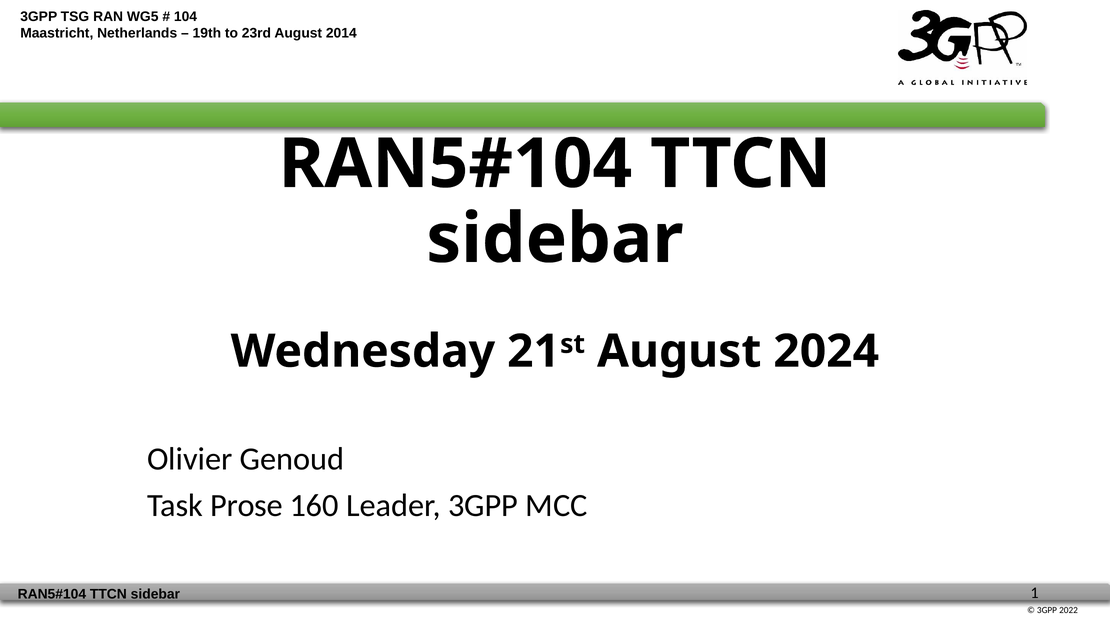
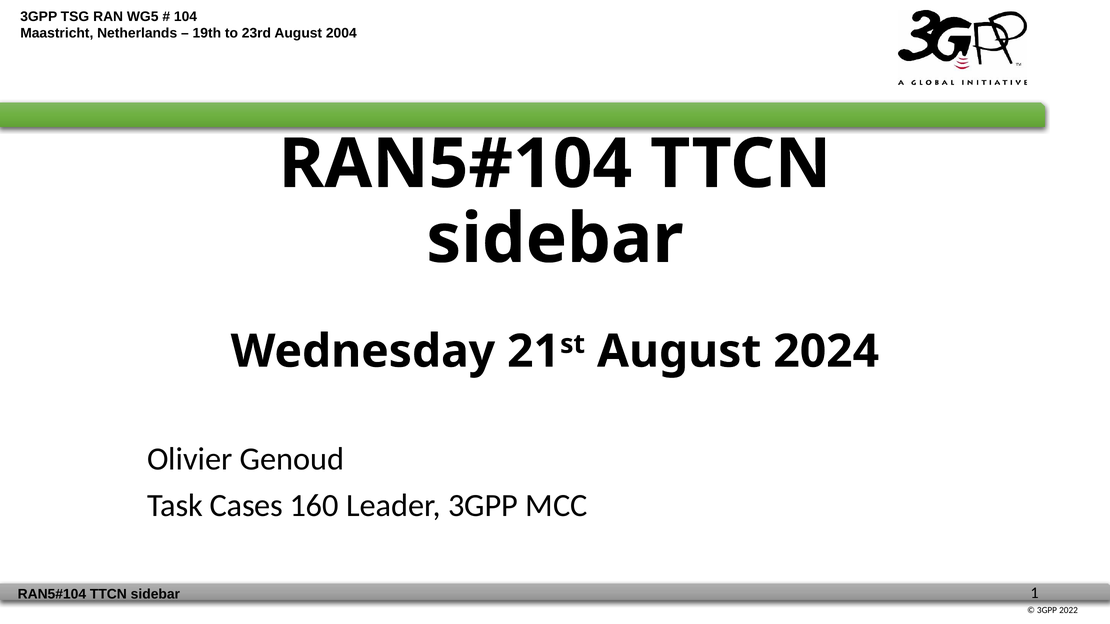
2014: 2014 -> 2004 (341, 33)
Prose: Prose -> Cases (246, 506)
